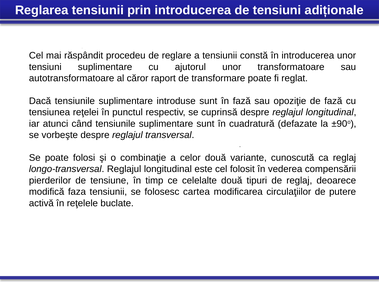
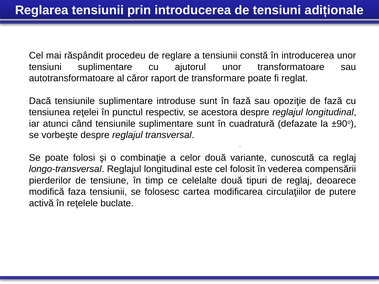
cuprinsă: cuprinsă -> acestora (219, 112)
